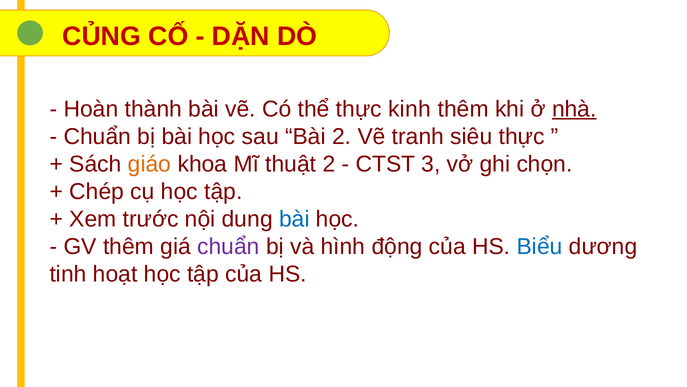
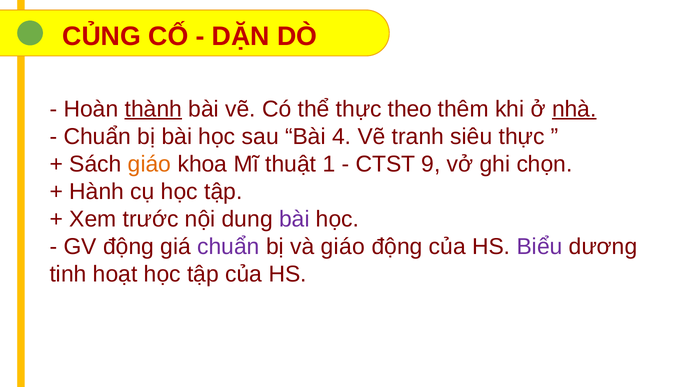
thành underline: none -> present (153, 109)
kinh: kinh -> theo (410, 109)
Bài 2: 2 -> 4 (342, 136)
thuật 2: 2 -> 1 (329, 164)
3: 3 -> 9 (431, 164)
Chép: Chép -> Hành (97, 191)
bài colour: blue -> purple (294, 219)
GV thêm: thêm -> động (129, 246)
và hình: hình -> giáo (343, 246)
Biểu colour: blue -> purple (540, 246)
